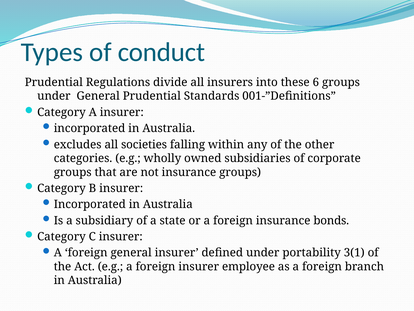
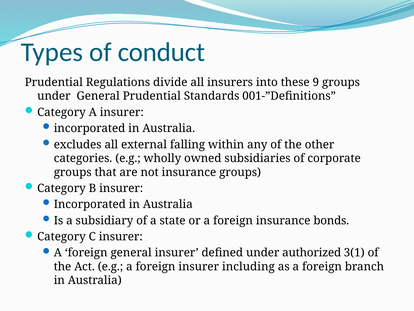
6: 6 -> 9 (316, 82)
societies: societies -> external (144, 144)
portability: portability -> authorized (312, 252)
employee: employee -> including (248, 266)
